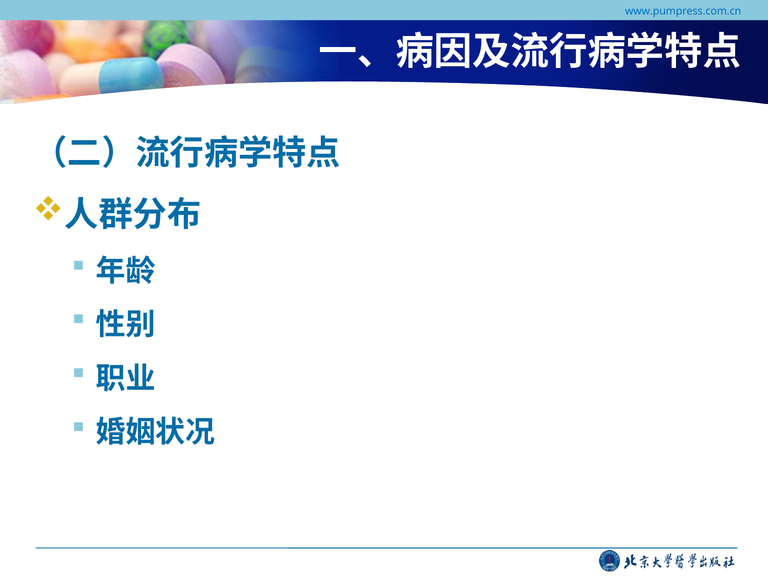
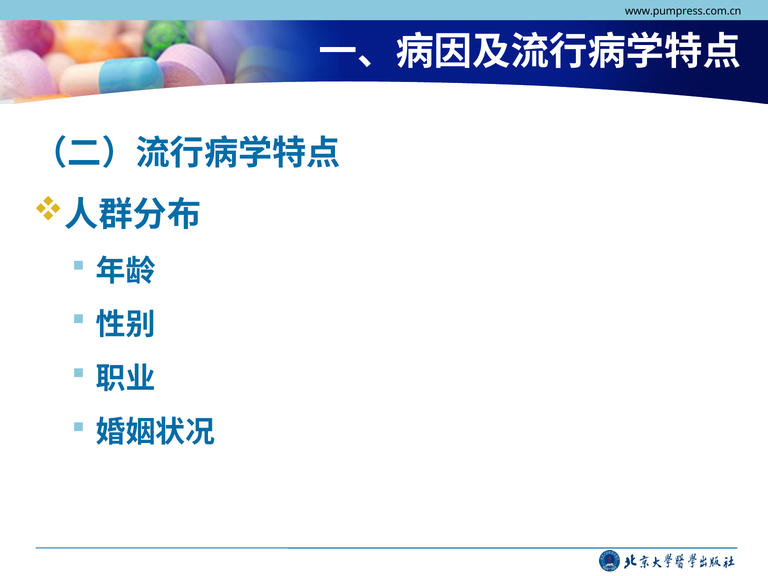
www.pumpress.com.cn colour: blue -> black (683, 11)
